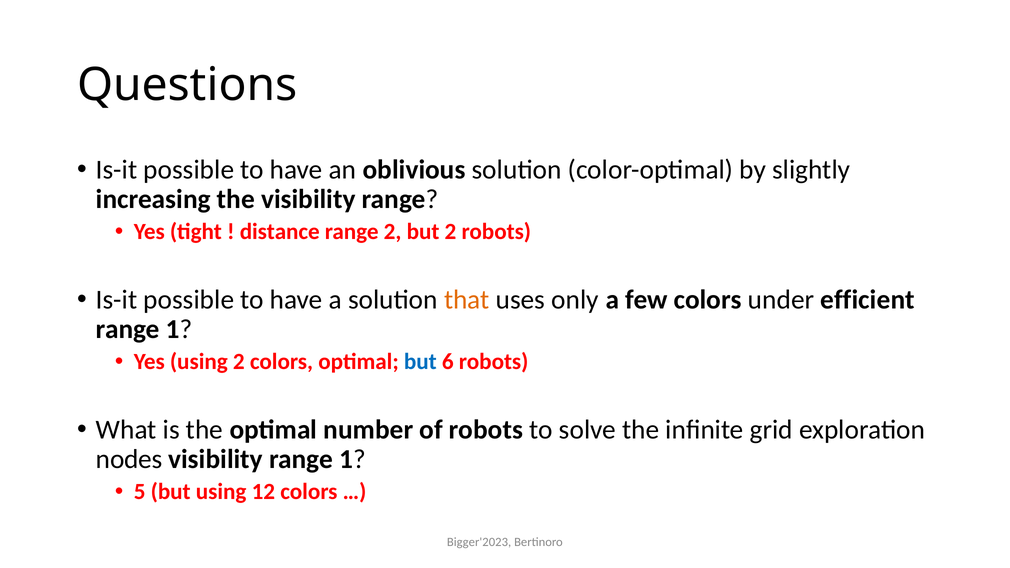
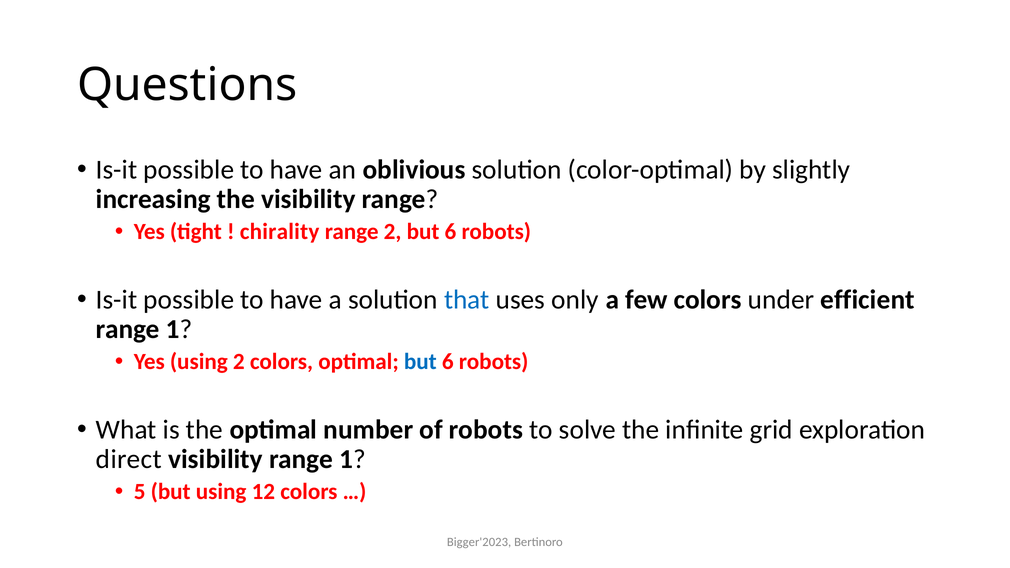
distance: distance -> chirality (280, 232)
2 but 2: 2 -> 6 (450, 232)
that colour: orange -> blue (467, 300)
nodes: nodes -> direct (129, 459)
